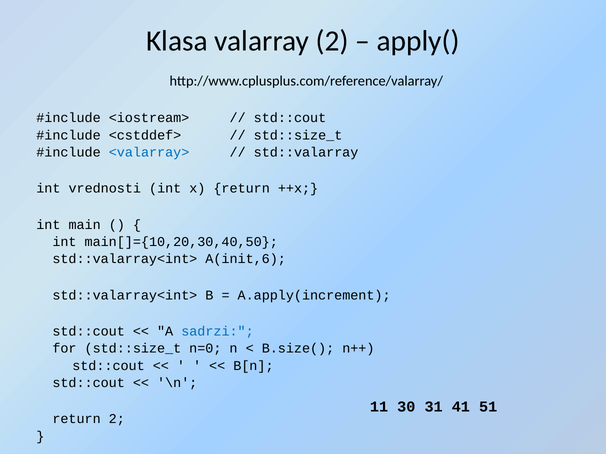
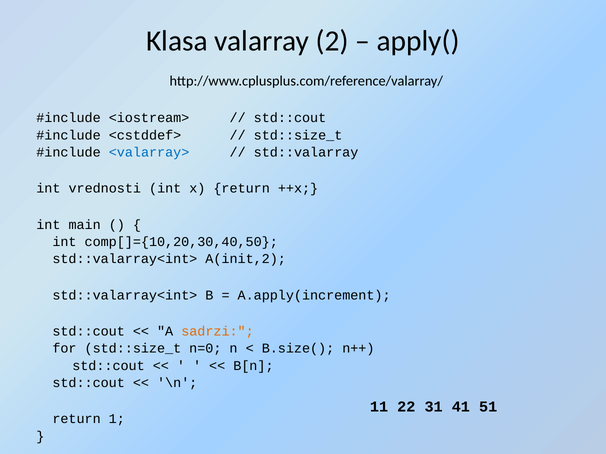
main[]={10,20,30,40,50: main[]={10,20,30,40,50 -> comp[]={10,20,30,40,50 (181, 242)
A(init,6: A(init,6 -> A(init,2 (246, 259)
sadrzi colour: blue -> orange (217, 332)
30: 30 -> 22 (406, 407)
return 2: 2 -> 1 (117, 419)
